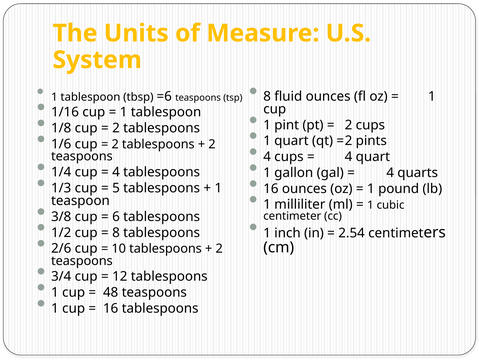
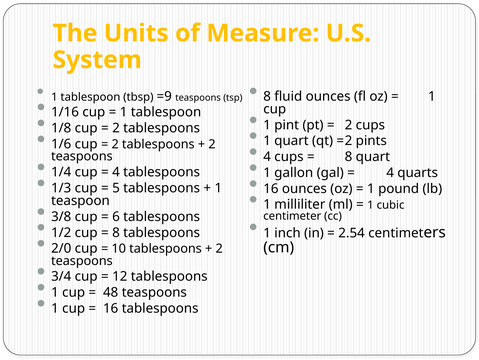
=6: =6 -> =9 (164, 96)
4: 4 -> 8 (349, 156)
2/6: 2/6 -> 2/0 (61, 248)
